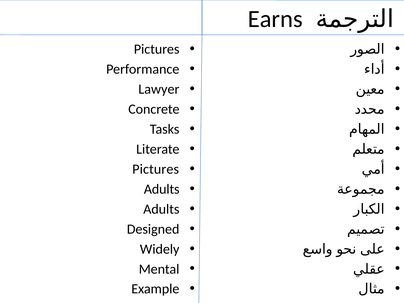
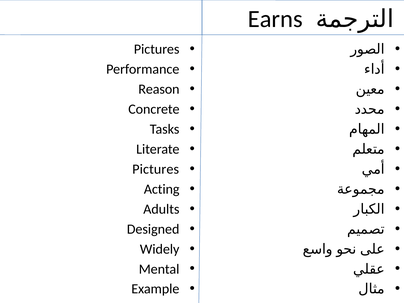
Lawyer: Lawyer -> Reason (159, 89)
Adults: Adults -> Acting (162, 189)
